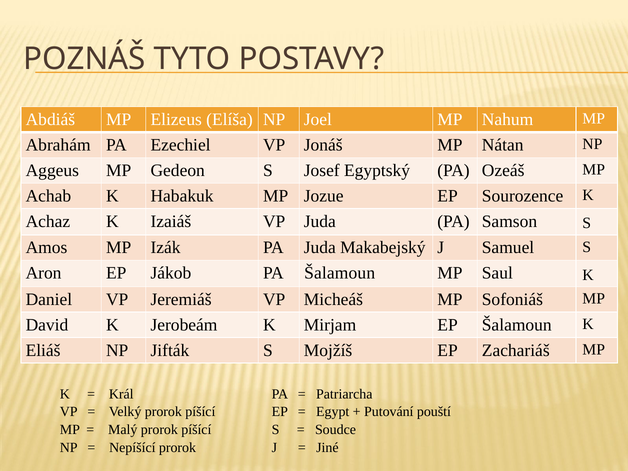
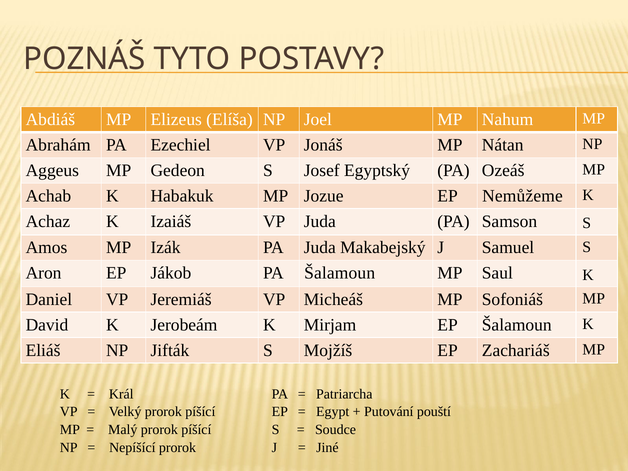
Sourozence: Sourozence -> Nemůžeme (522, 196)
